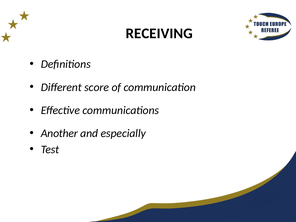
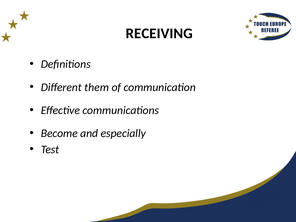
score: score -> them (97, 87)
Another: Another -> Become (59, 133)
